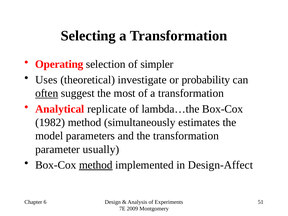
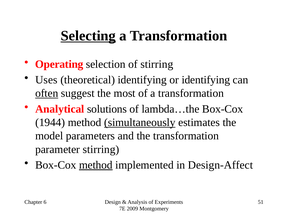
Selecting underline: none -> present (88, 36)
of simpler: simpler -> stirring (157, 64)
theoretical investigate: investigate -> identifying (142, 80)
or probability: probability -> identifying (206, 80)
replicate: replicate -> solutions (107, 109)
1982: 1982 -> 1944 (50, 122)
simultaneously underline: none -> present (140, 122)
parameter usually: usually -> stirring (101, 149)
